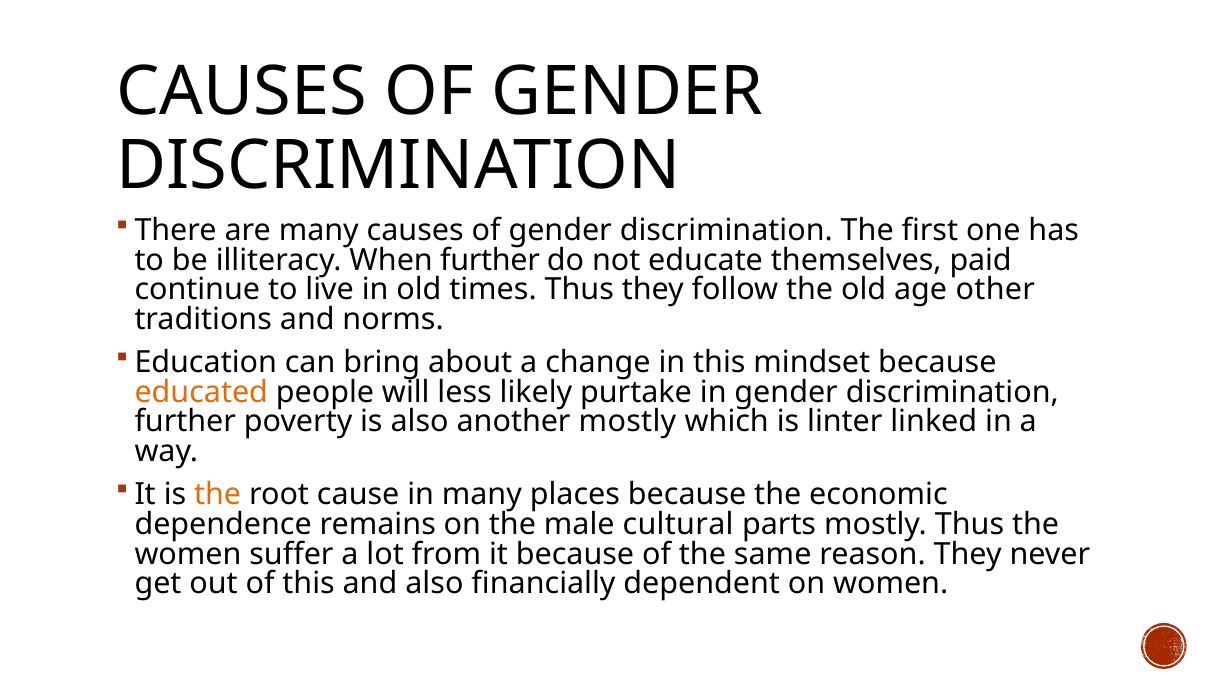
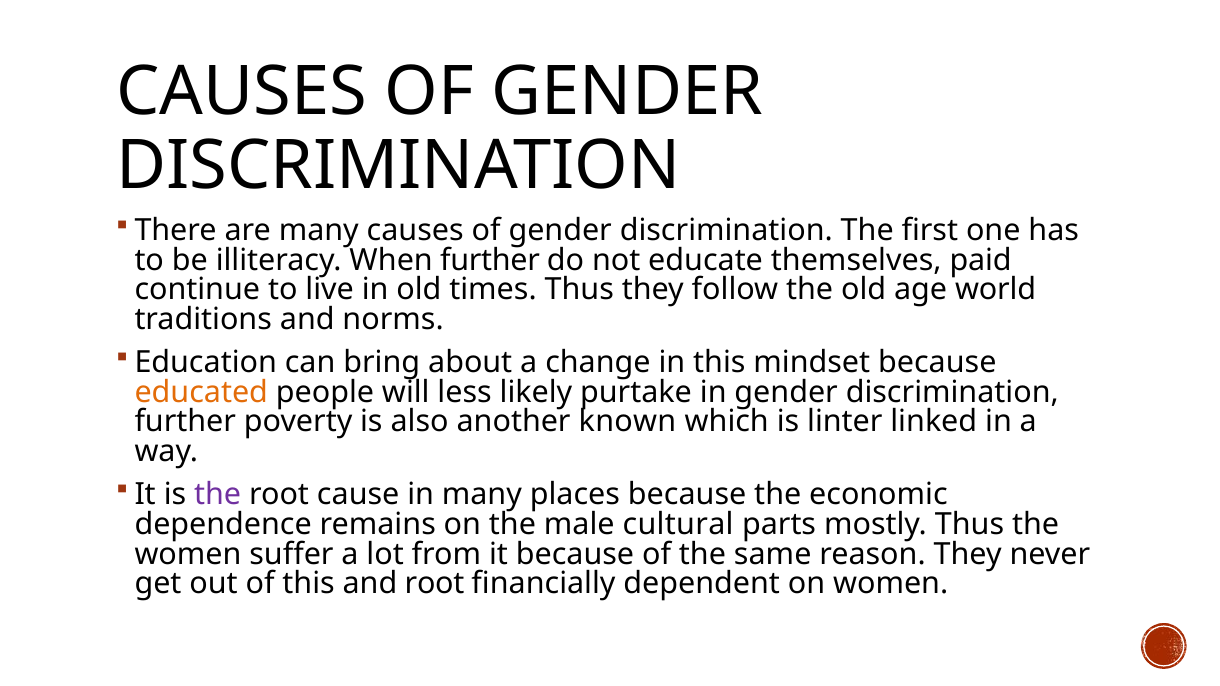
other: other -> world (996, 290)
another mostly: mostly -> known (627, 422)
the colour: orange -> purple (218, 495)
and also: also -> root (435, 584)
